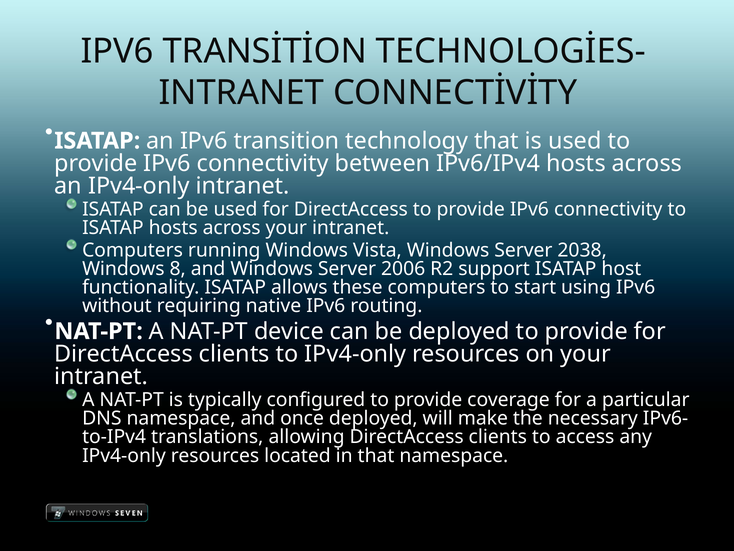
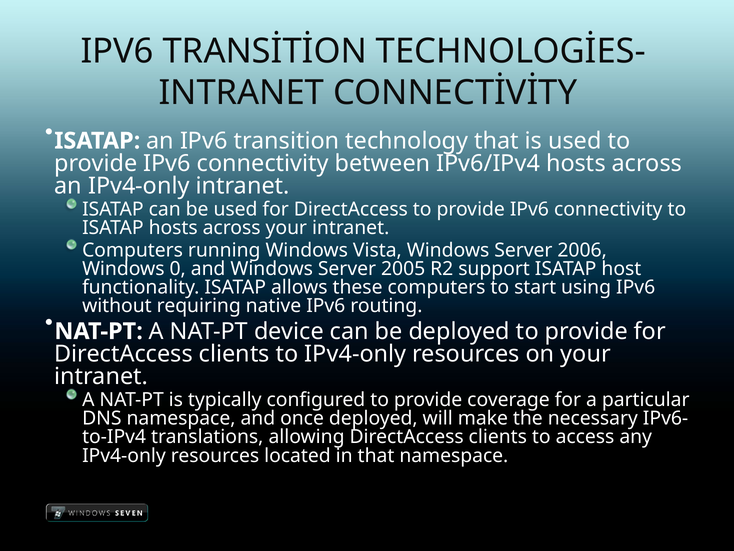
2038: 2038 -> 2006 (582, 250)
8: 8 -> 0 (178, 269)
2006: 2006 -> 2005 (403, 269)
